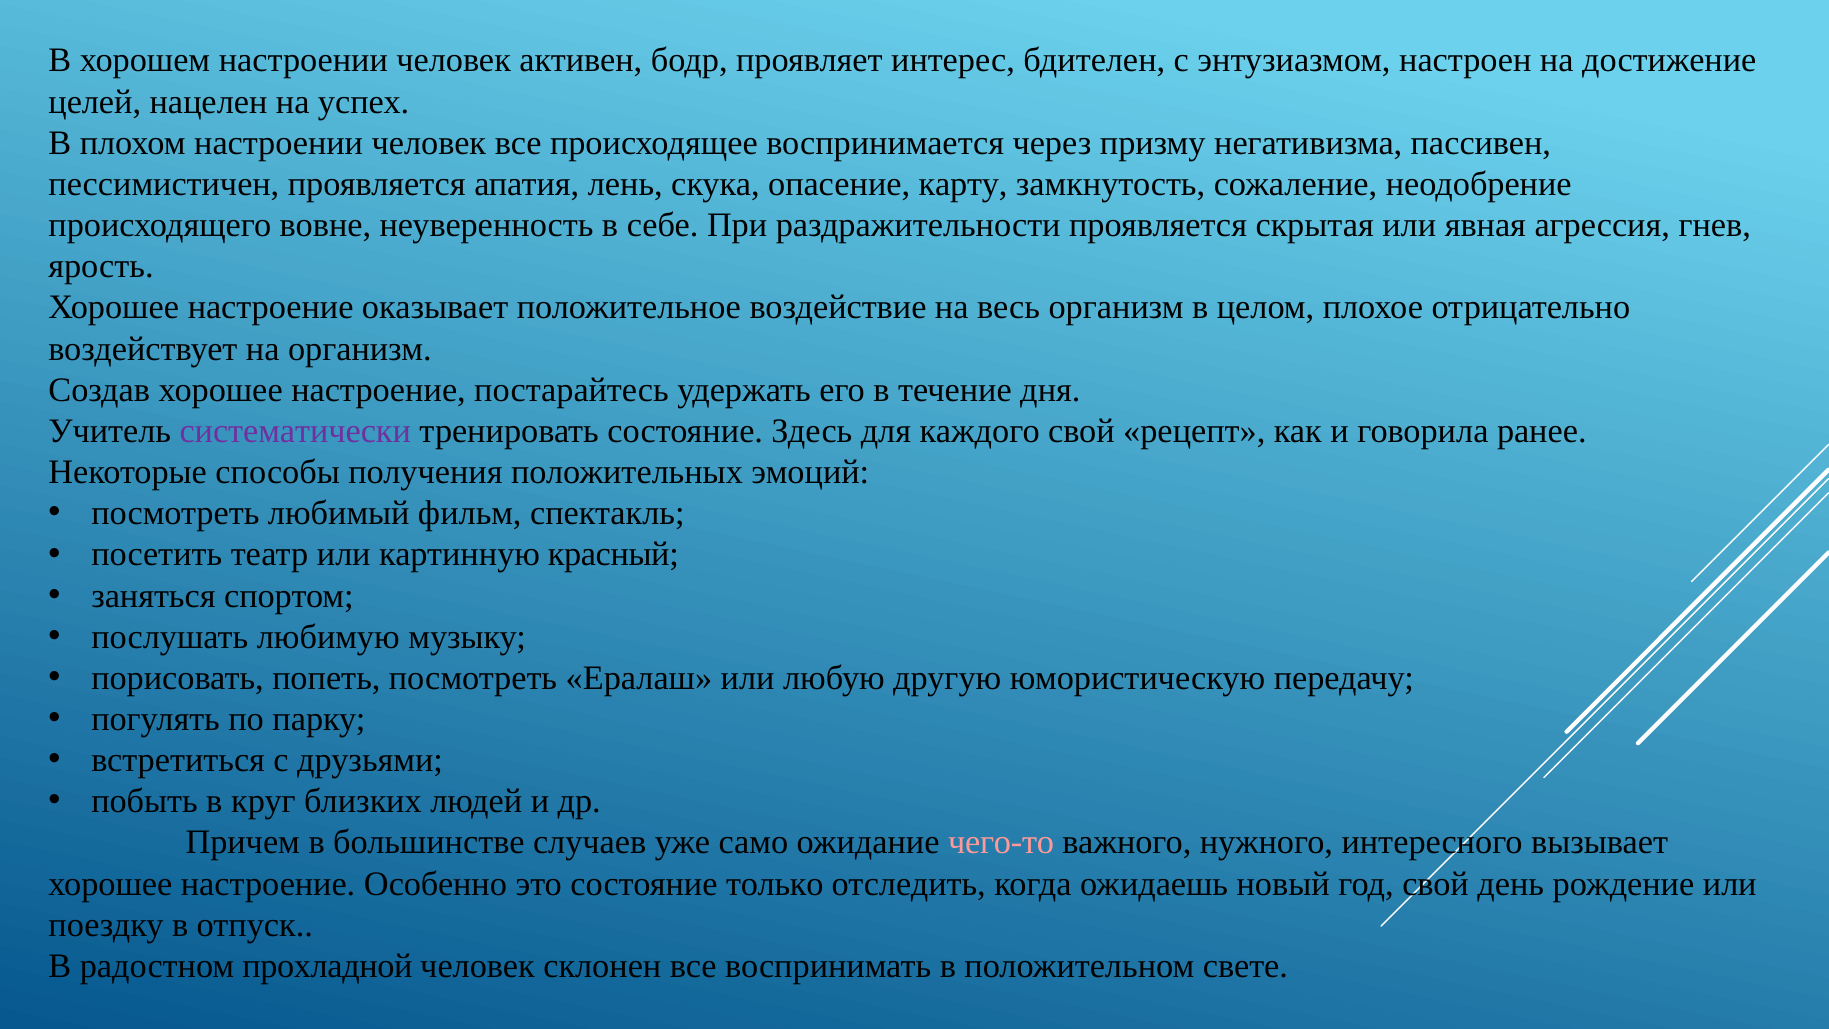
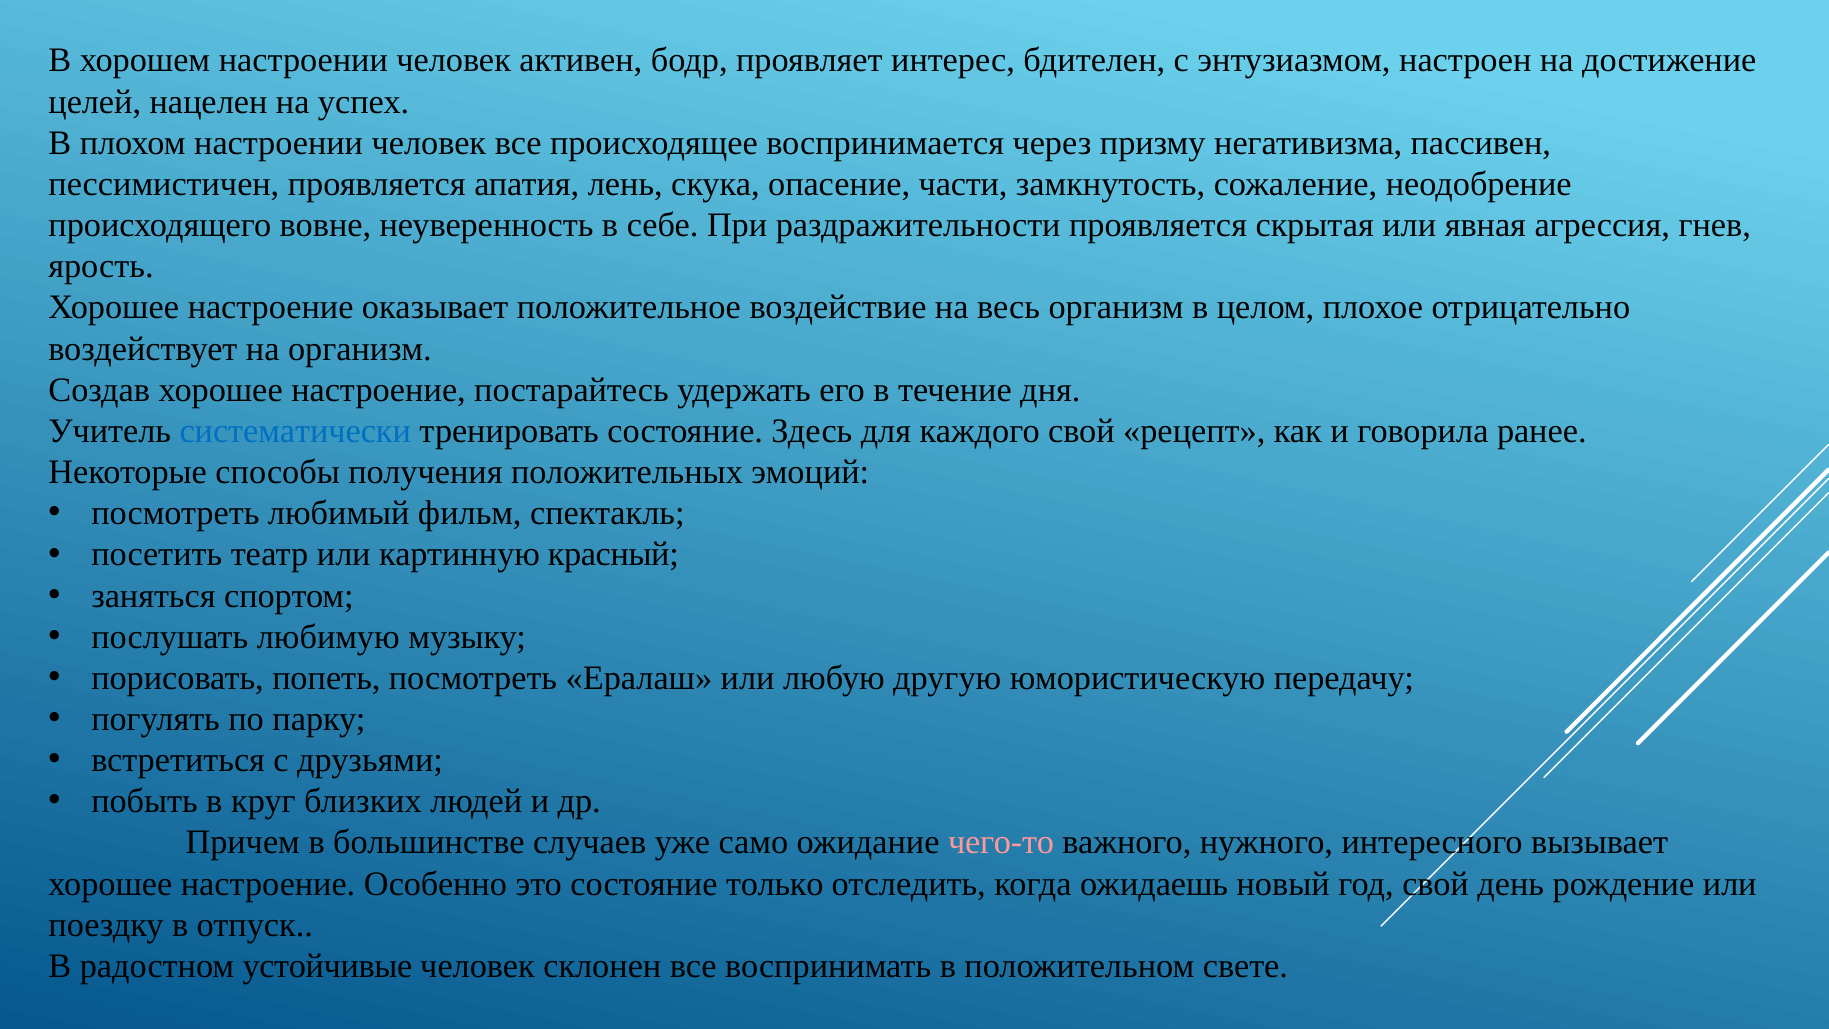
карту: карту -> части (963, 184)
систематически colour: purple -> blue (295, 431)
прохладной: прохладной -> устойчивые (327, 966)
